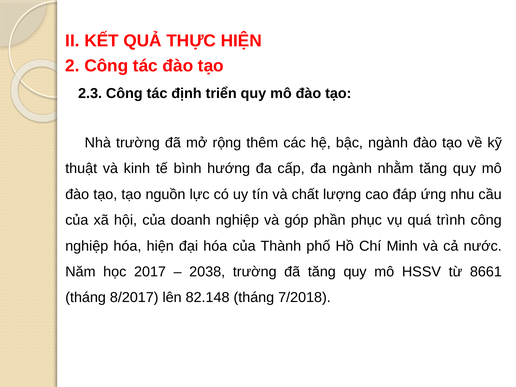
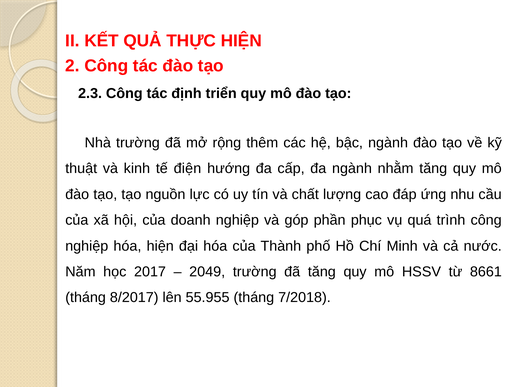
bình: bình -> điện (187, 169)
2038: 2038 -> 2049 (207, 272)
82.148: 82.148 -> 55.955 (208, 298)
